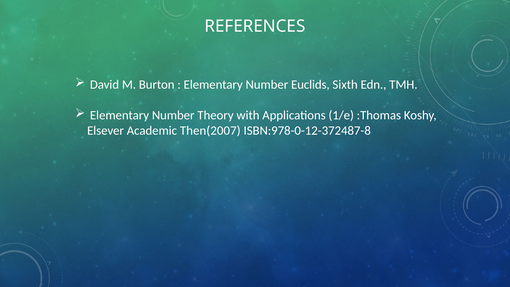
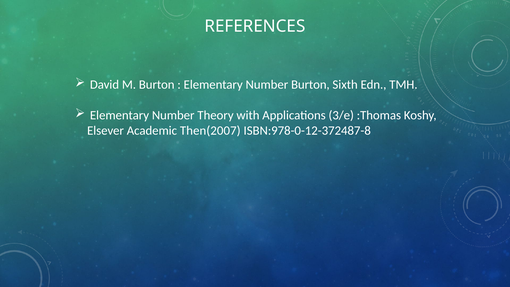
Number Euclids: Euclids -> Burton (310, 85)
1/e: 1/e -> 3/e (341, 115)
